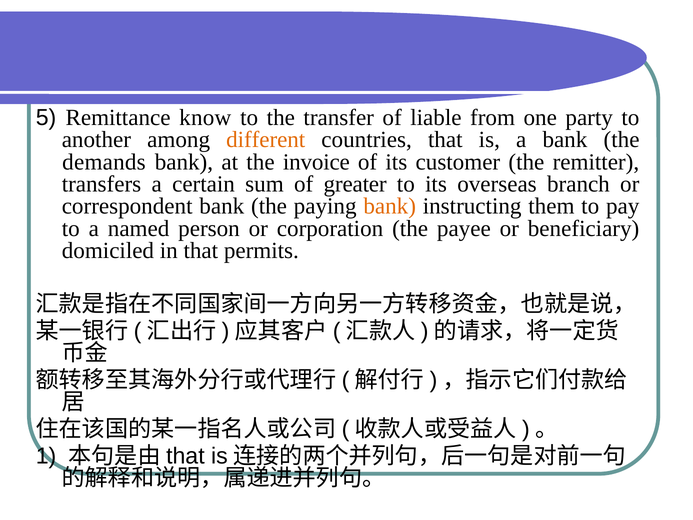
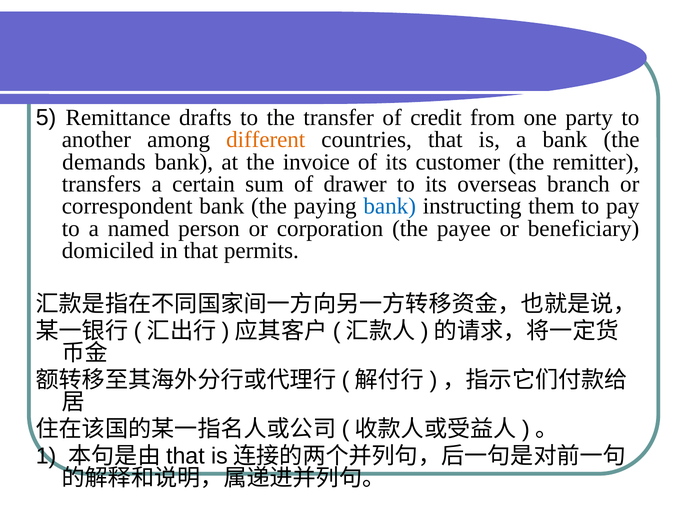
know: know -> drafts (205, 118)
liable: liable -> credit (436, 118)
greater: greater -> drawer (355, 184)
bank colour: orange -> blue (390, 206)
